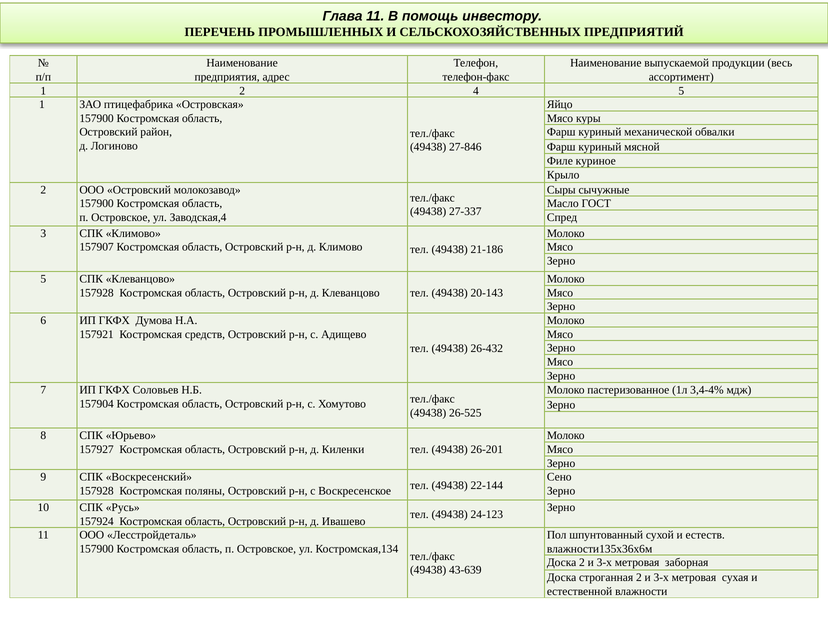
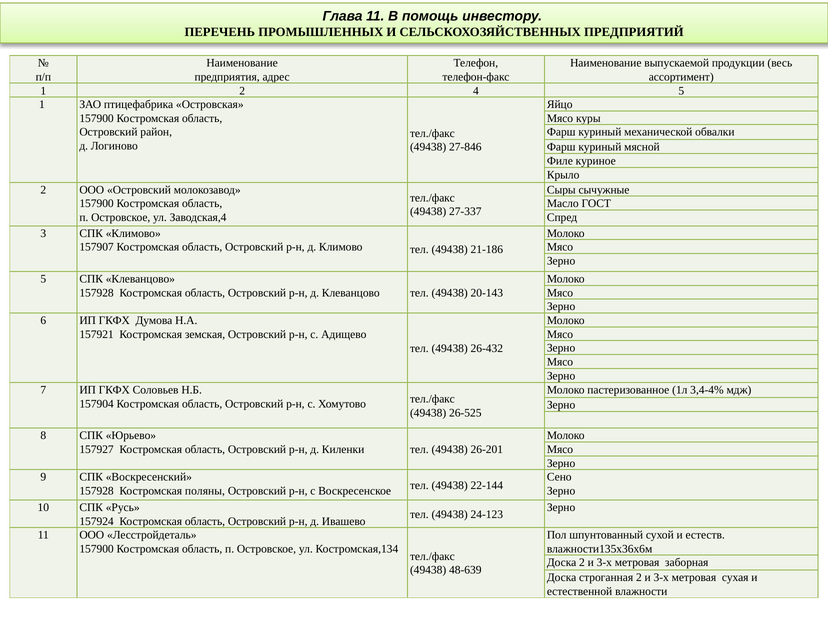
средств: средств -> земская (205, 334)
43-639: 43-639 -> 48-639 (465, 570)
